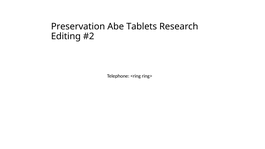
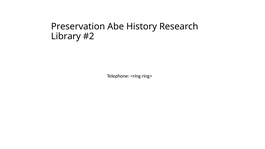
Tablets: Tablets -> History (142, 27)
Editing: Editing -> Library (66, 36)
